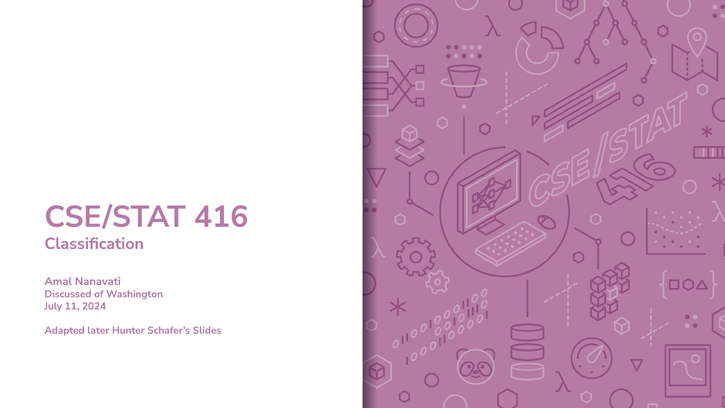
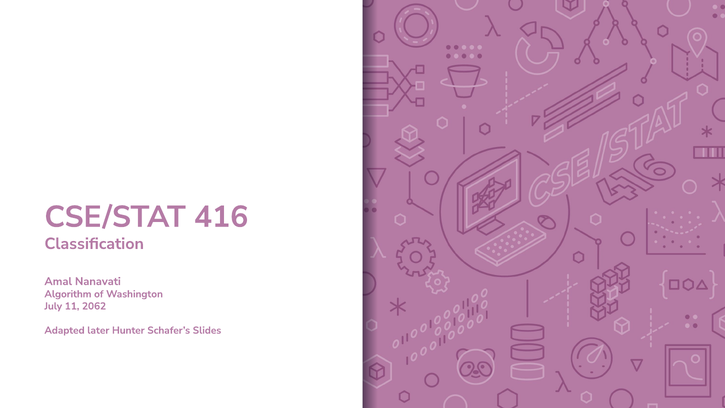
Discussed: Discussed -> Algorithm (68, 294)
2024: 2024 -> 2062 (94, 306)
